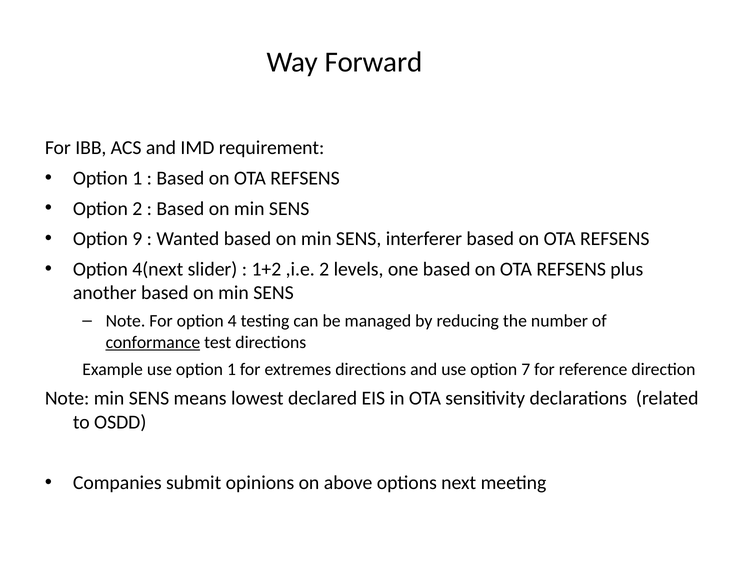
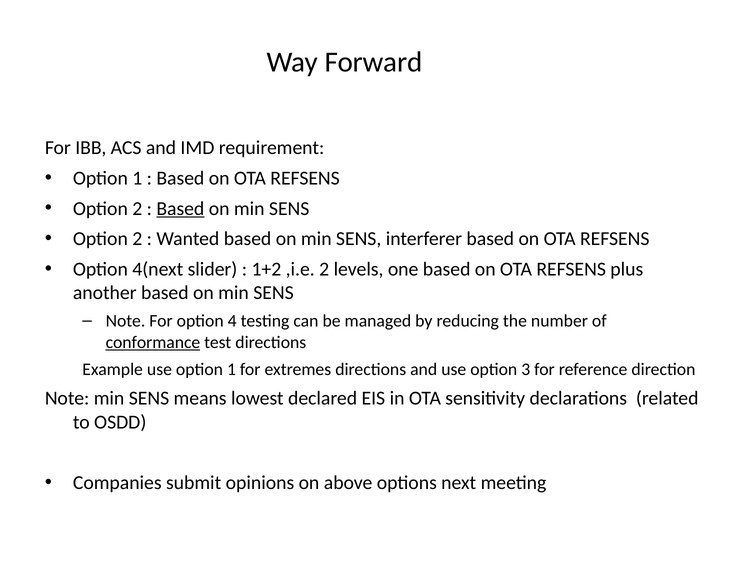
Based underline: none -> present (180, 209)
9: 9 -> 2 (137, 239)
7: 7 -> 3 (526, 369)
